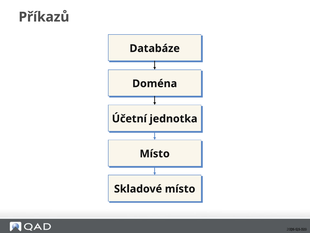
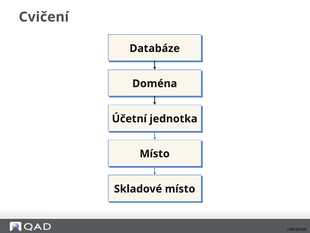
Příkazů: Příkazů -> Cvičení (44, 17)
